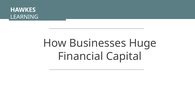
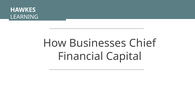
Huge: Huge -> Chief (143, 43)
